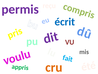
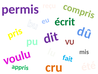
écrit colour: blue -> green (65, 22)
